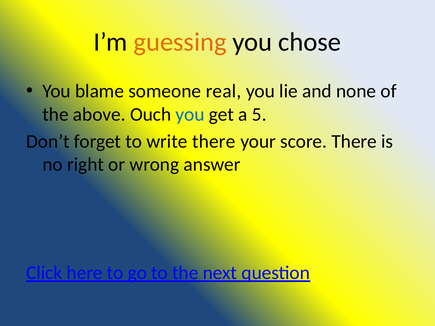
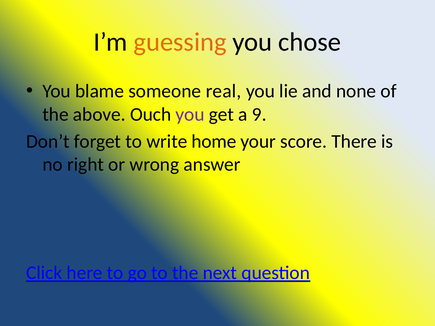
you colour: blue -> purple (190, 114)
5: 5 -> 9 (259, 114)
write there: there -> home (214, 142)
